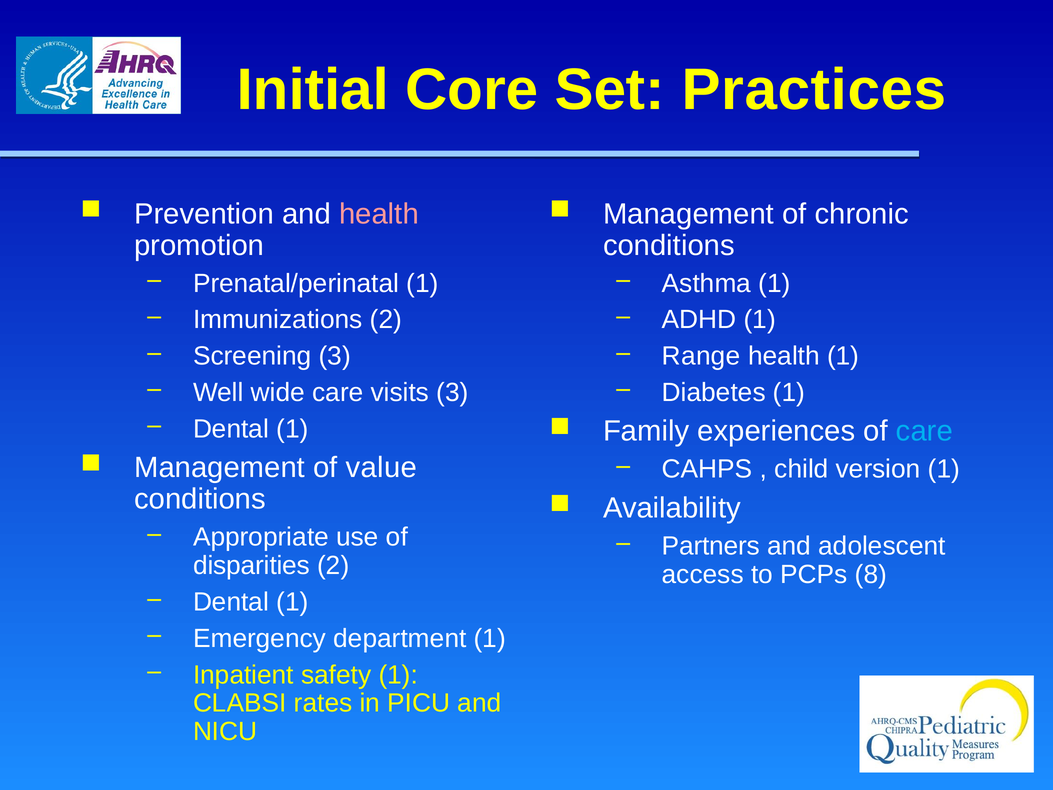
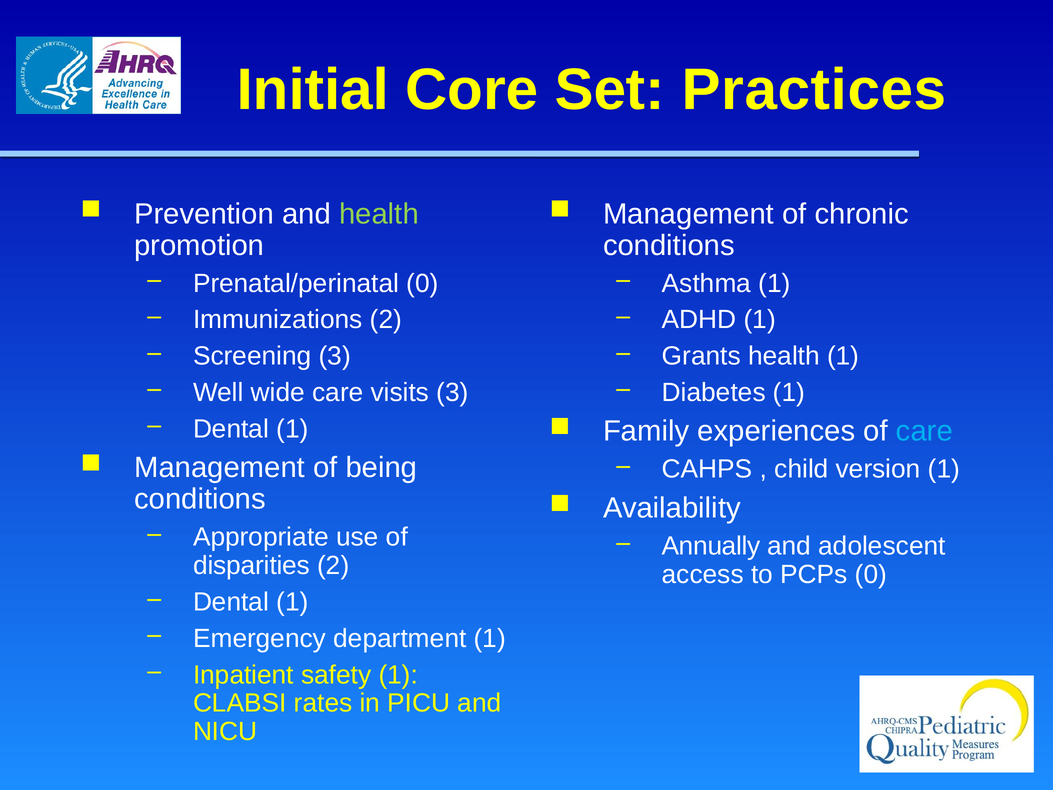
health colour: pink -> light green (379, 214)
Prenatal/perinatal 1: 1 -> 0 (422, 283)
Range: Range -> Grants (701, 356)
value: value -> being (381, 468)
Partners: Partners -> Annually (711, 546)
PCPs 8: 8 -> 0 (871, 574)
